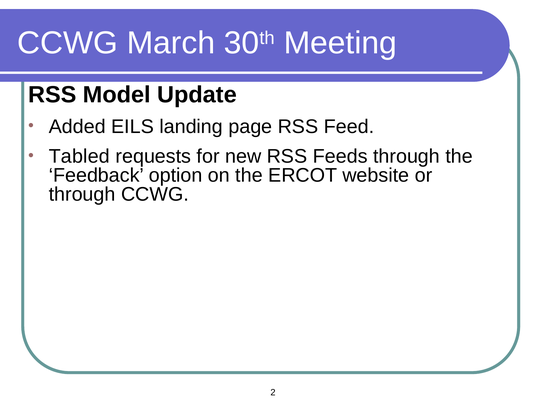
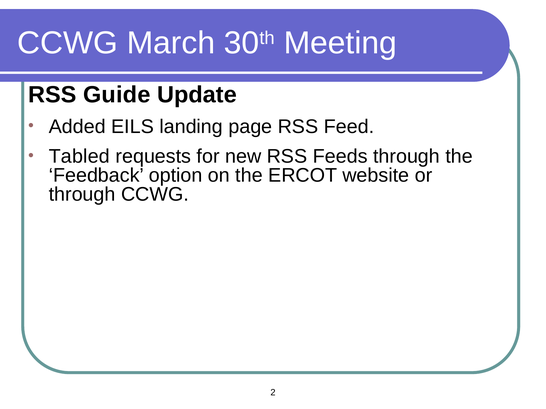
Model: Model -> Guide (117, 95)
